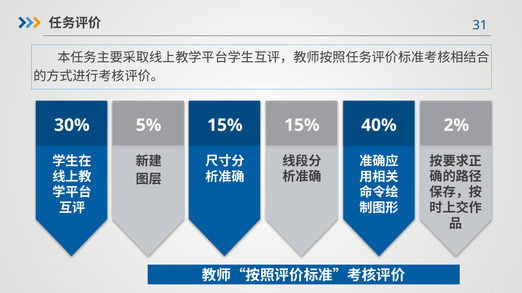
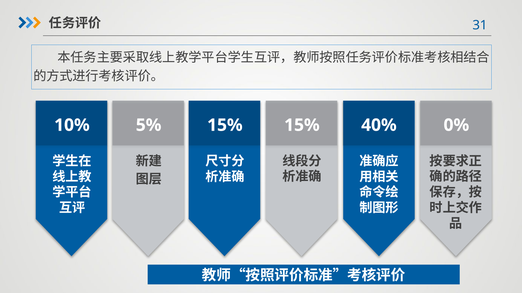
30%: 30% -> 10% (72, 125)
2%: 2% -> 0% (456, 125)
